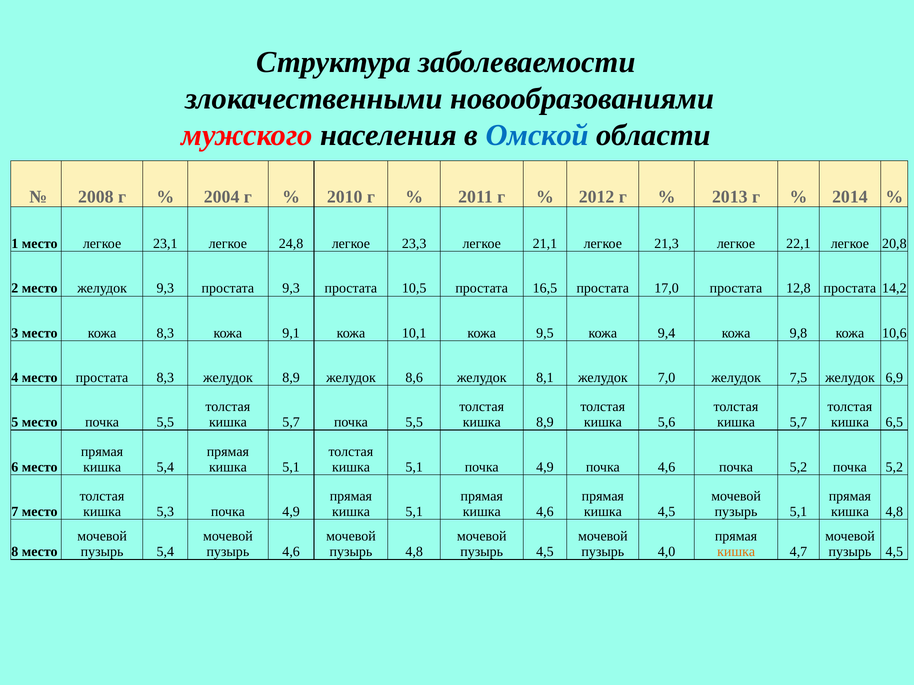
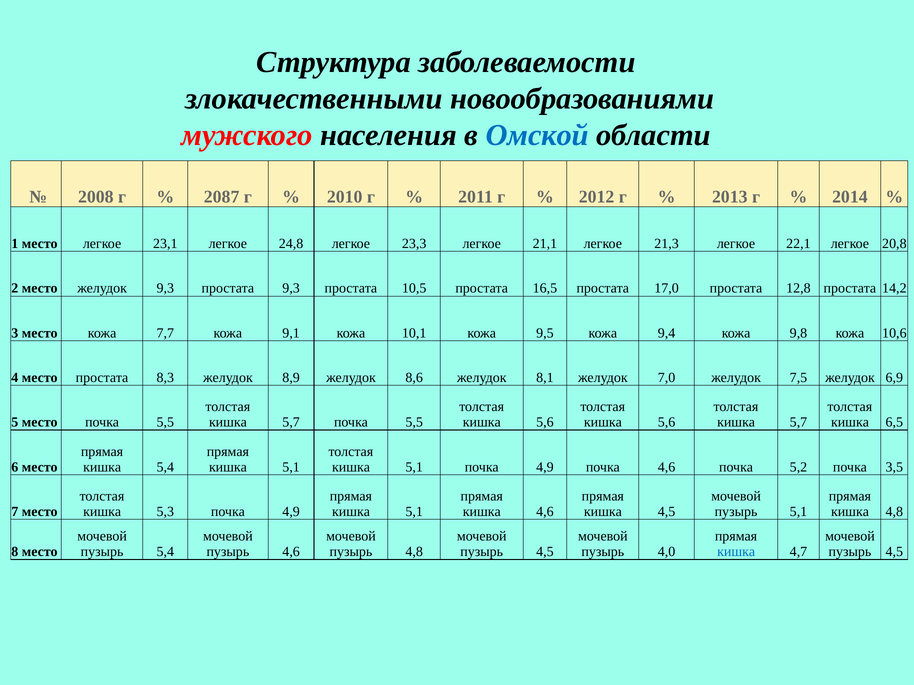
2004: 2004 -> 2087 (222, 197)
кожа 8,3: 8,3 -> 7,7 (165, 333)
8,9: 8,9 -> 5,6 (545, 423)
5,2 почка 5,2: 5,2 -> 3,5 (894, 467)
кишка colour: orange -> blue (736, 552)
